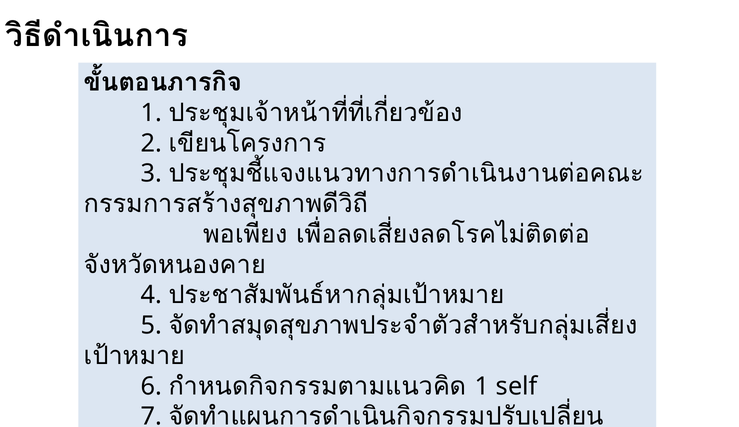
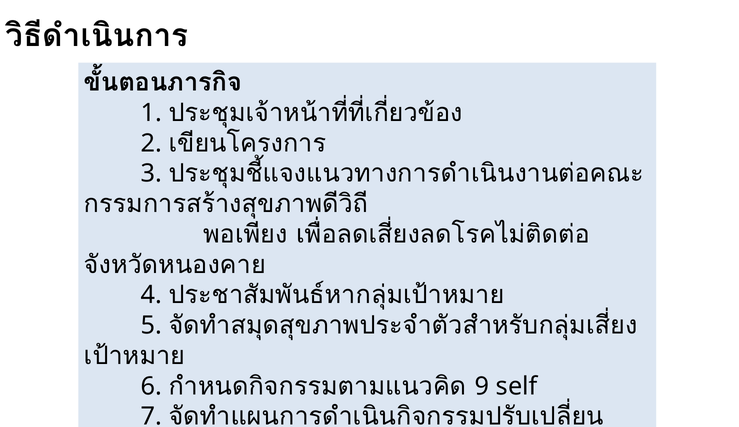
1: 1 -> 9 (482, 386)
